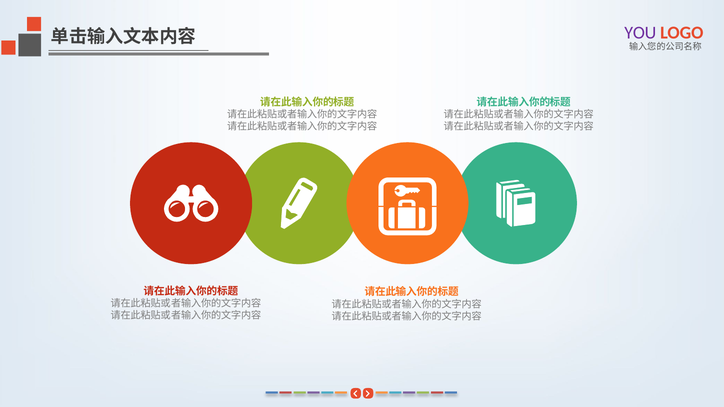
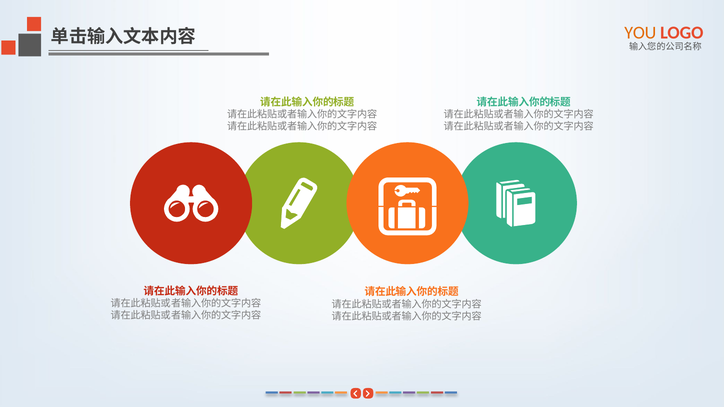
YOU colour: purple -> orange (640, 33)
